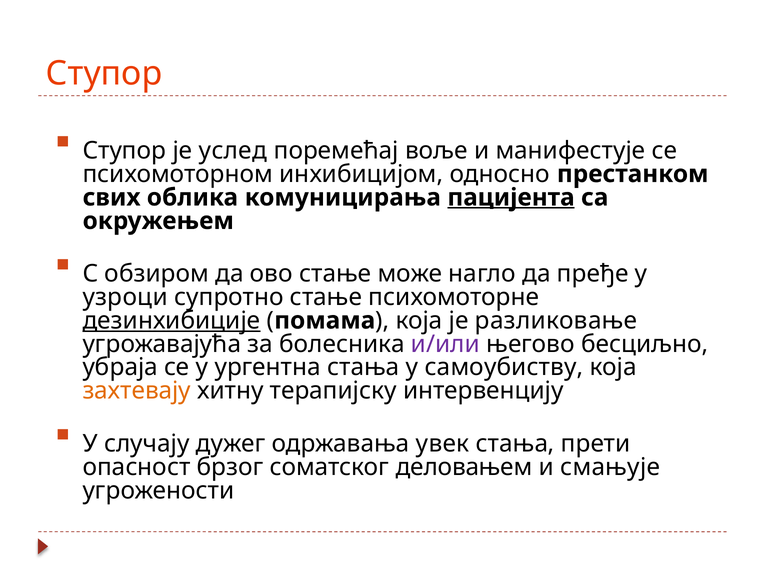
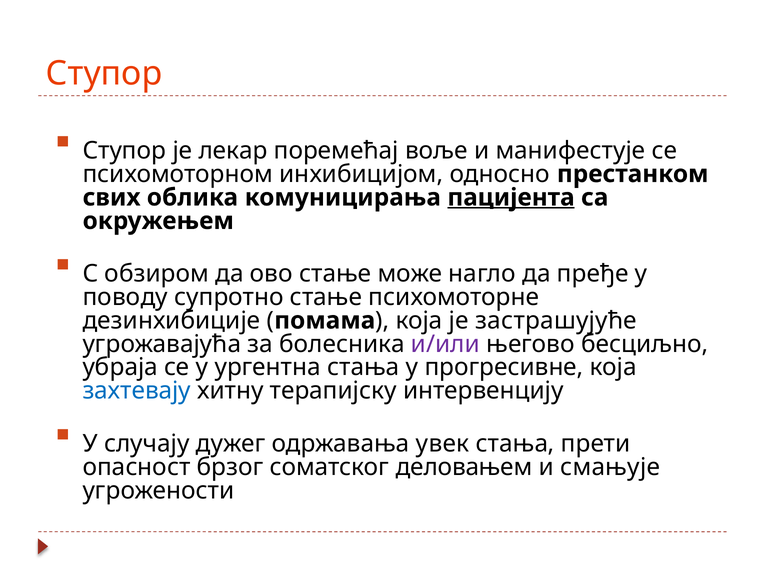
услед: услед -> лекар (233, 151)
узроци: узроци -> поводу (125, 297)
дезинхибиције underline: present -> none (171, 320)
разликовање: разликовање -> застрашујуће (556, 320)
самоубиству: самоубиству -> прогресивне (504, 367)
захтевају colour: orange -> blue (137, 391)
